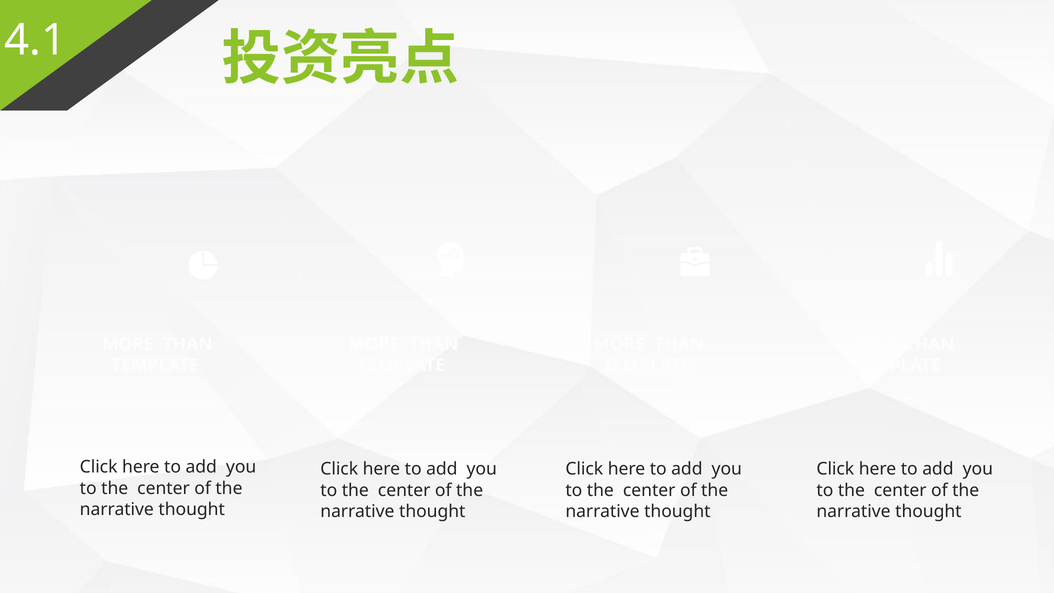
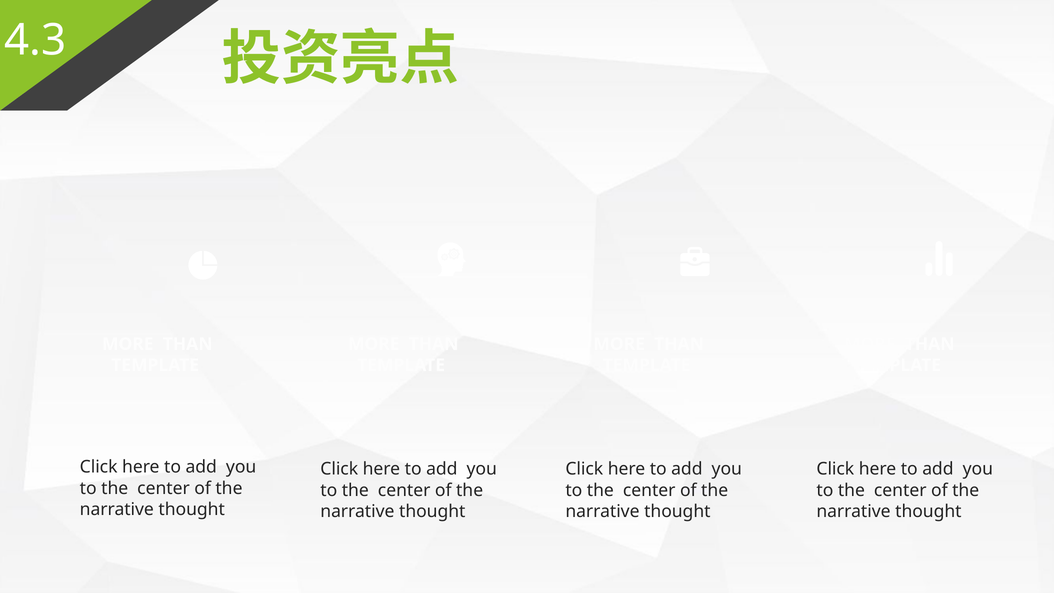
4.1: 4.1 -> 4.3 (35, 40)
